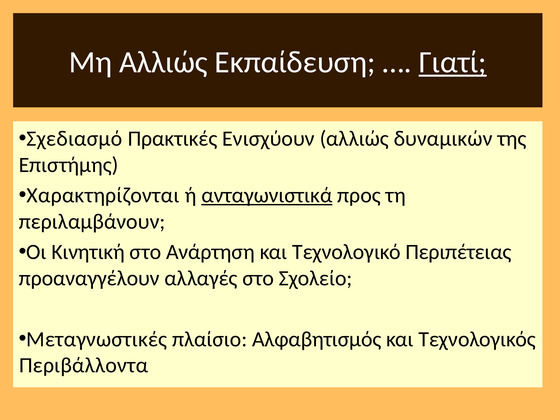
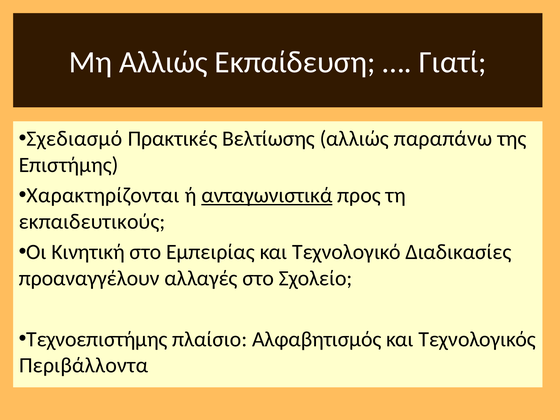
Γιατί underline: present -> none (453, 62)
Ενισχύουν: Ενισχύουν -> Βελτίωσης (269, 139)
δυναμικών: δυναμικών -> παραπάνω (443, 139)
περιλαμβάνουν: περιλαμβάνουν -> εκπαιδευτικούς (92, 222)
Ανάρτηση: Ανάρτηση -> Εμπειρίας (210, 252)
Περιπέτειας: Περιπέτειας -> Διαδικασίες (458, 252)
Μεταγνωστικές: Μεταγνωστικές -> Τεχνοεπιστήμης (97, 339)
